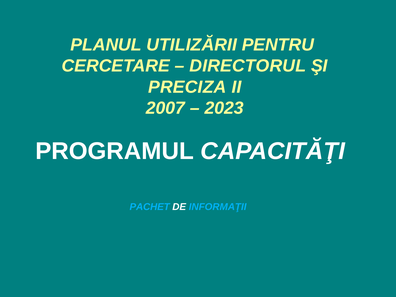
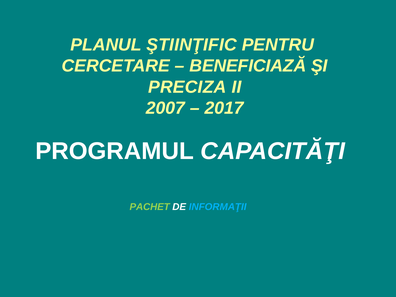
UTILIZĂRII: UTILIZĂRII -> ŞTIINŢIFIC (192, 45)
DIRECTORUL: DIRECTORUL -> BENEFICIAZĂ (248, 66)
2023: 2023 -> 2017 (224, 108)
PACHET colour: light blue -> light green (150, 207)
